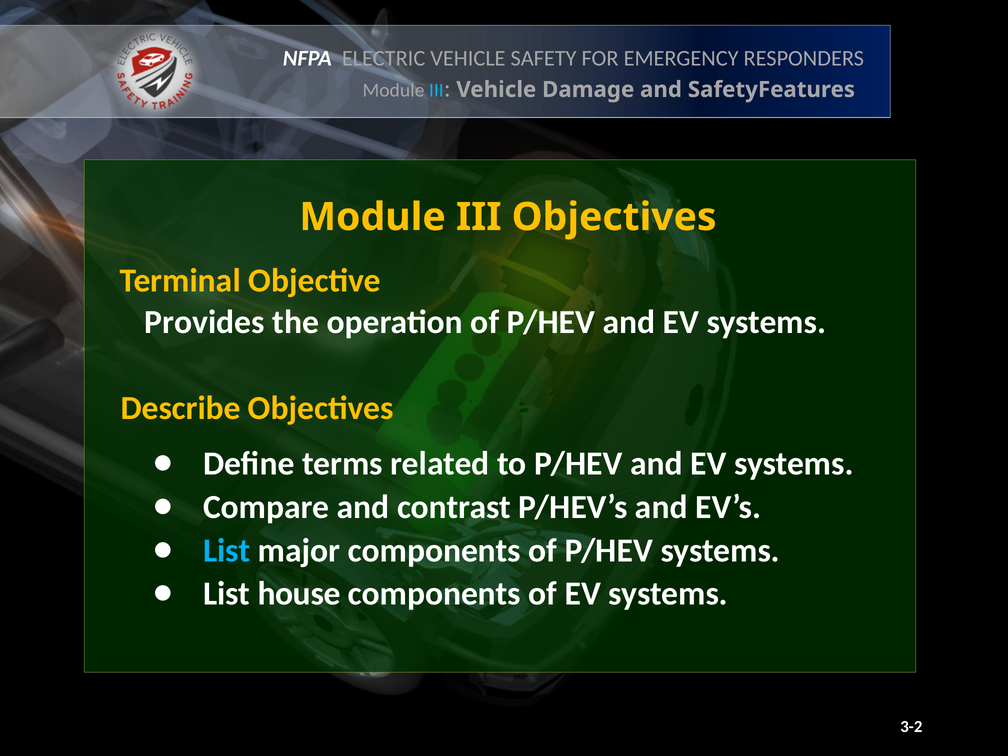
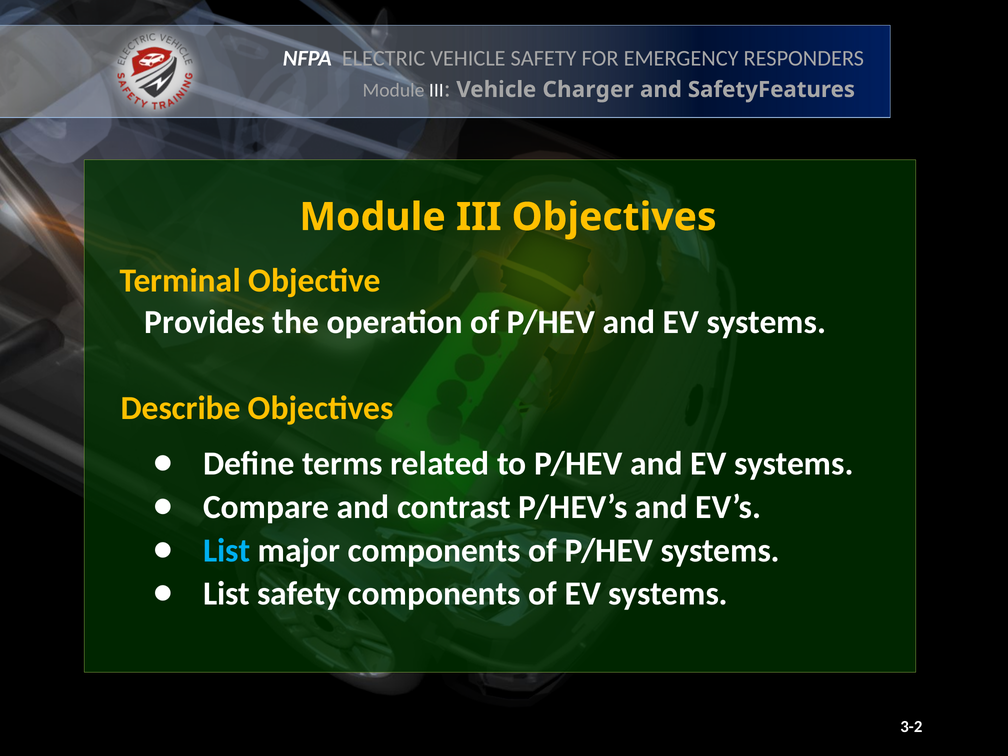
III colour: light blue -> white (436, 91)
Damage: Damage -> Charger (588, 90)
List house: house -> safety (299, 594)
